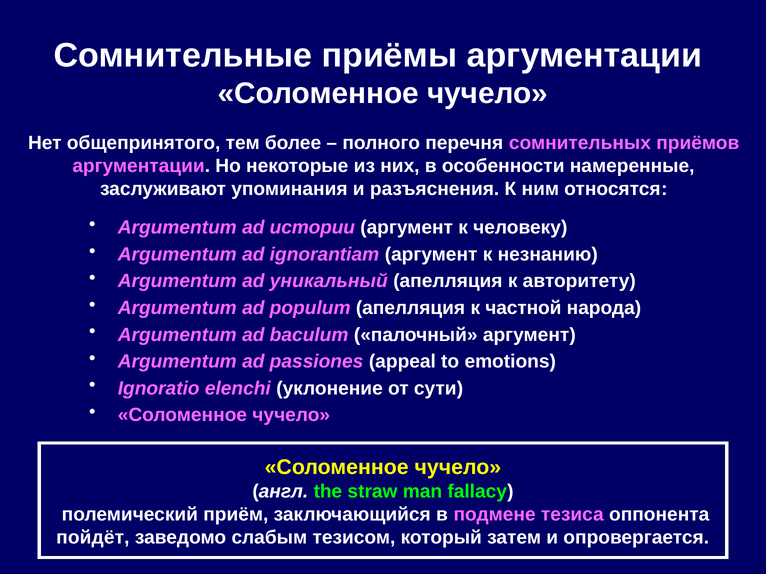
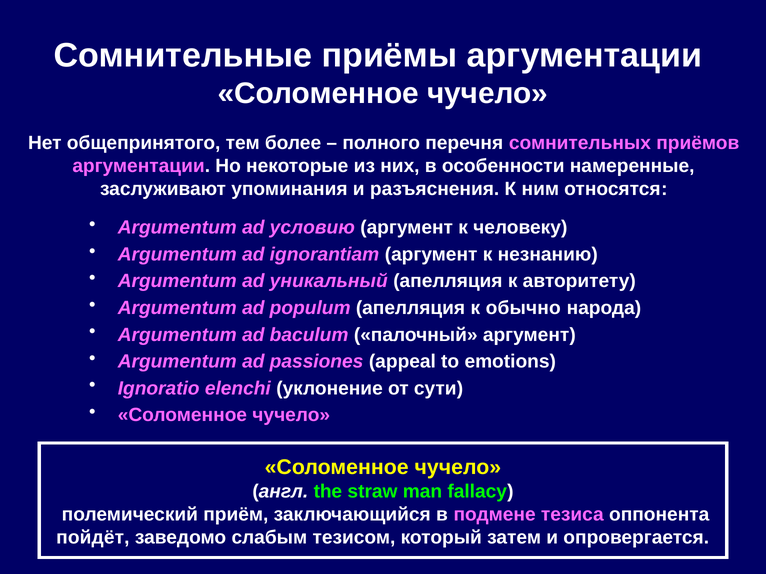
истории: истории -> условию (312, 228)
частной: частной -> обычно (523, 308)
